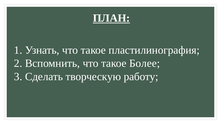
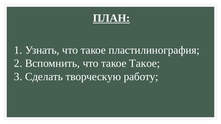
такое Более: Более -> Такое (145, 63)
